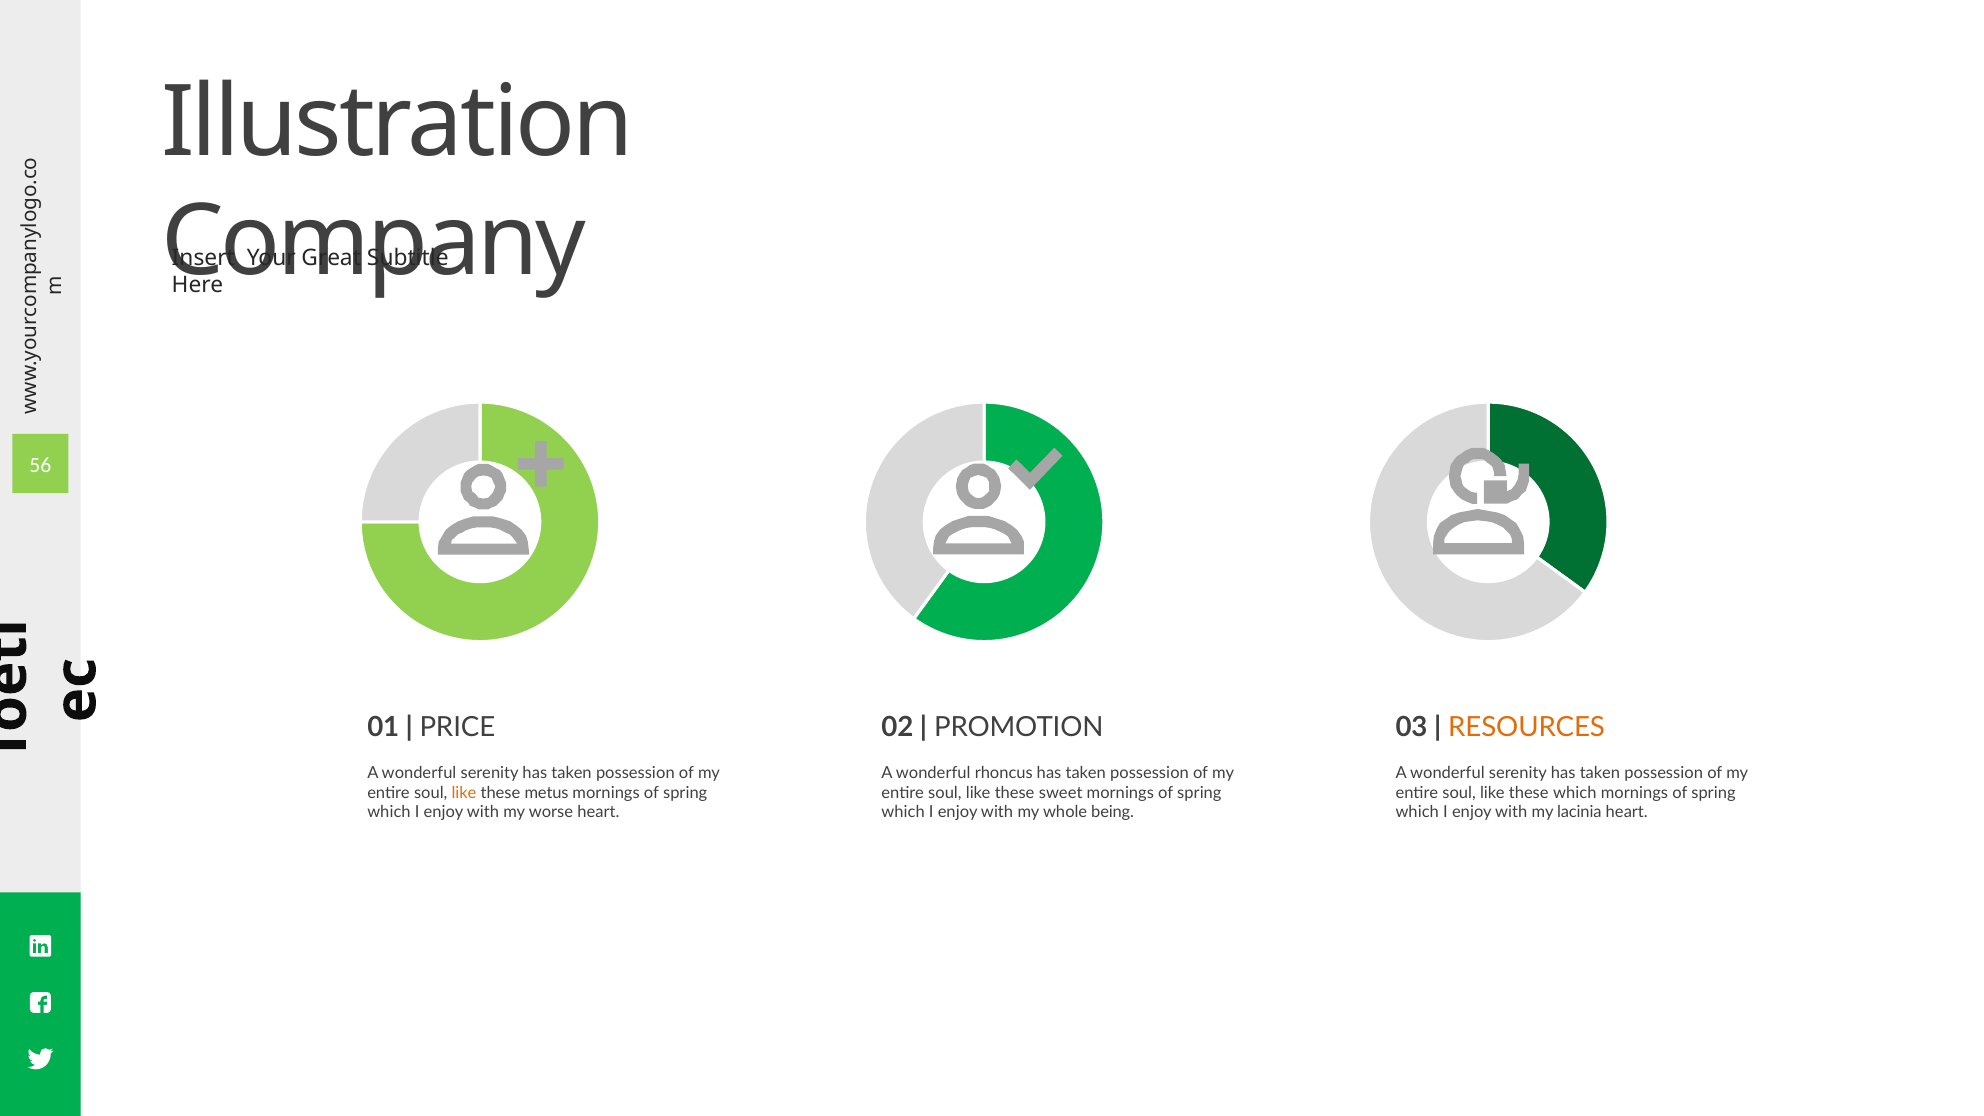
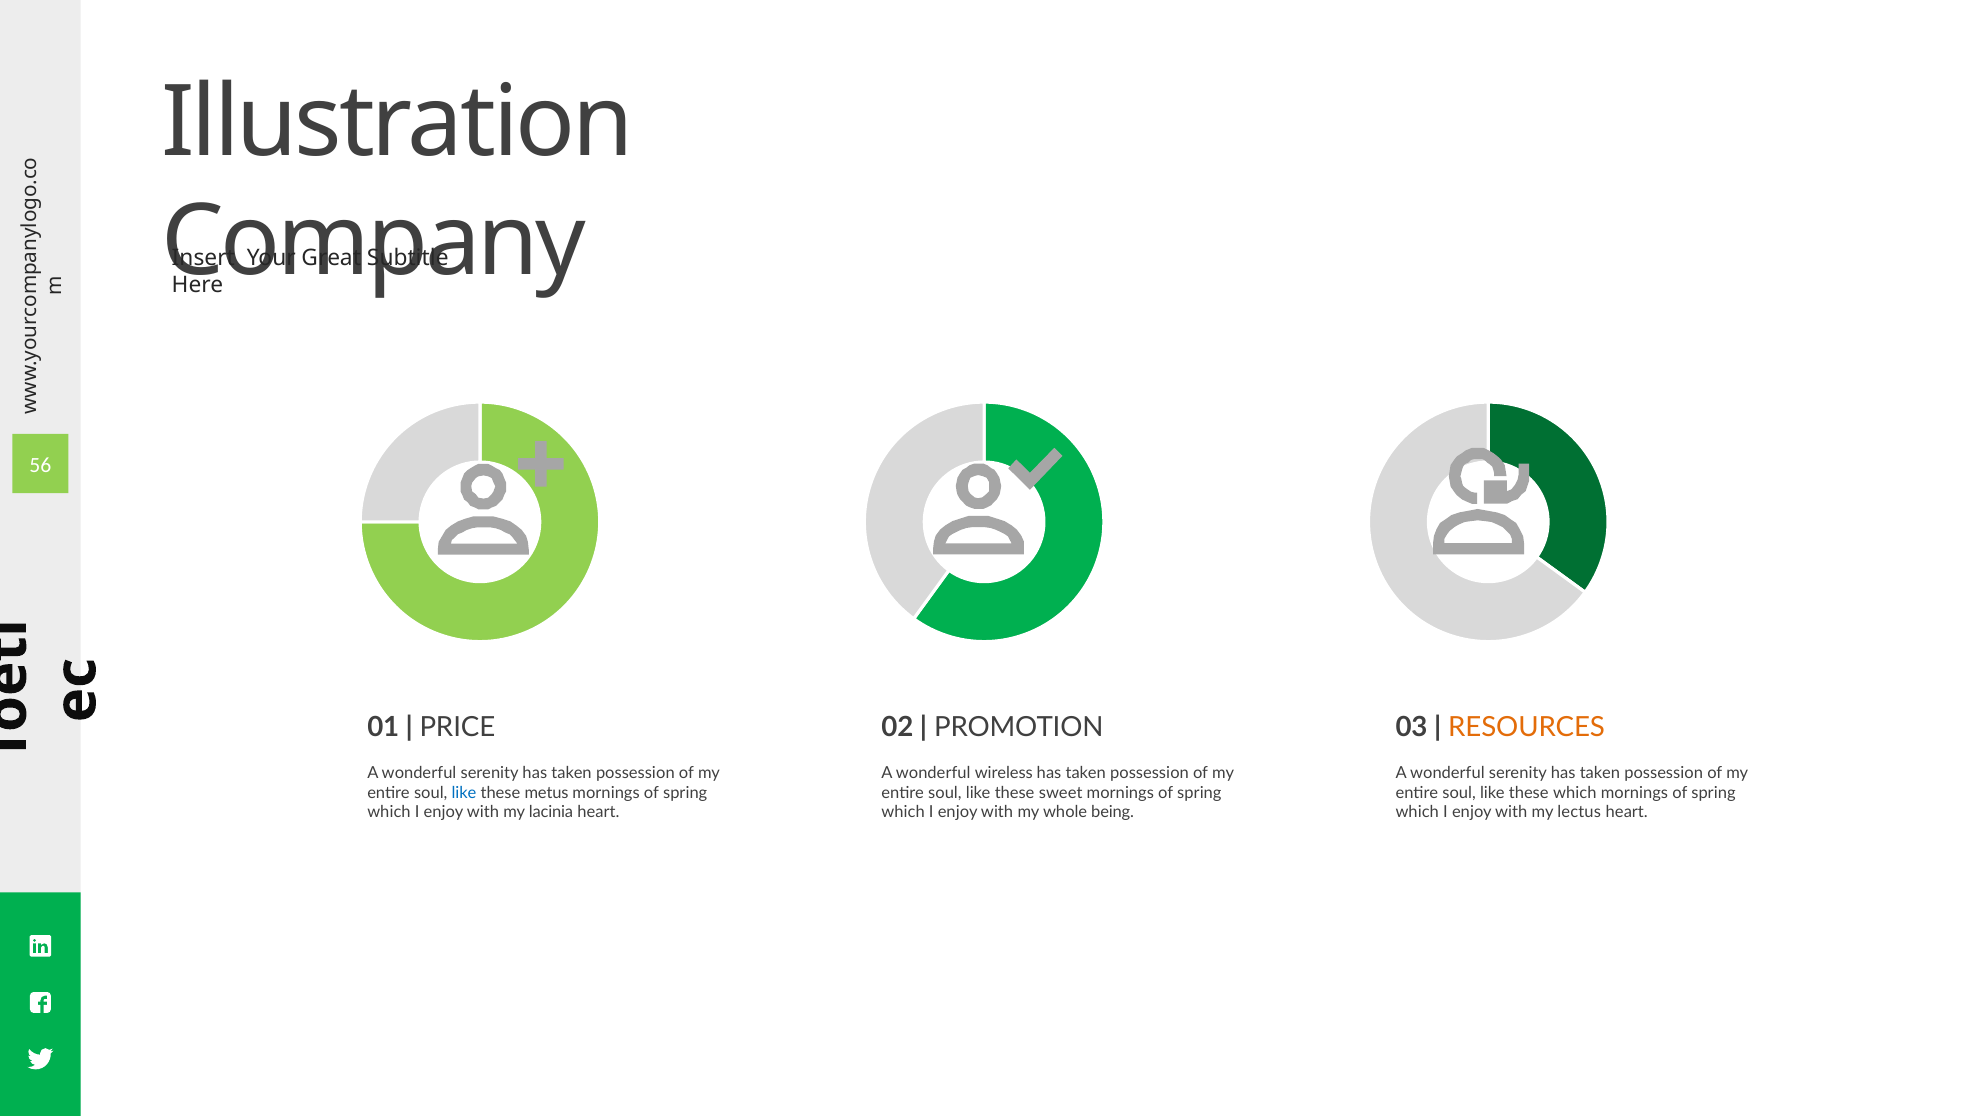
rhoncus: rhoncus -> wireless (1004, 773)
like colour: orange -> blue (464, 793)
worse: worse -> lacinia (551, 813)
lacinia: lacinia -> lectus (1579, 813)
